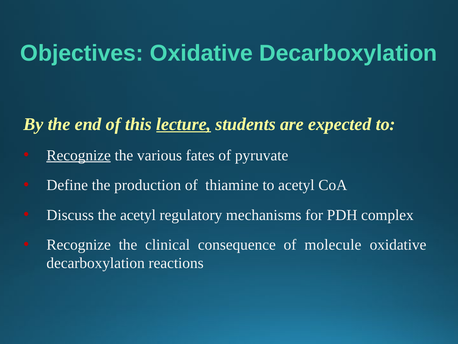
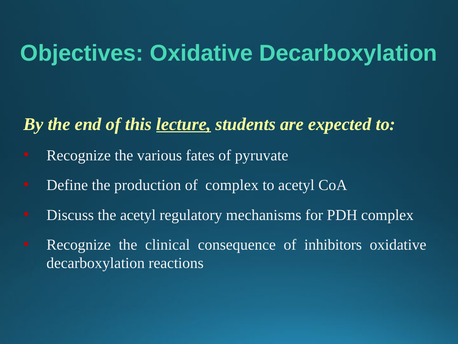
Recognize underline: present -> none (79, 155)
of thiamine: thiamine -> complex (232, 185)
molecule: molecule -> inhibitors (333, 244)
